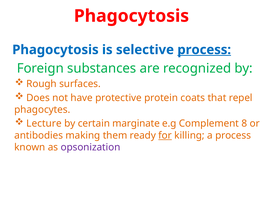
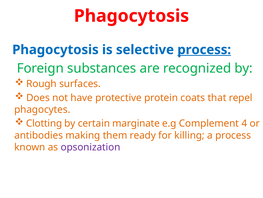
Lecture: Lecture -> Clotting (44, 123)
8: 8 -> 4 (244, 123)
for underline: present -> none (165, 135)
